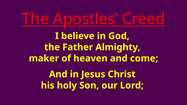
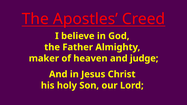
come: come -> judge (144, 58)
